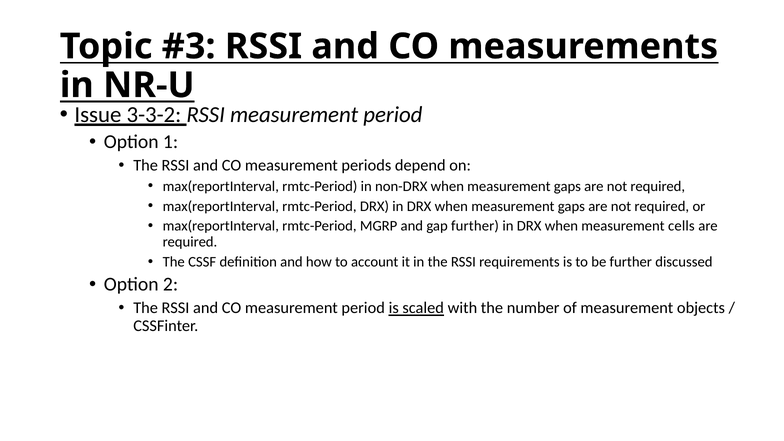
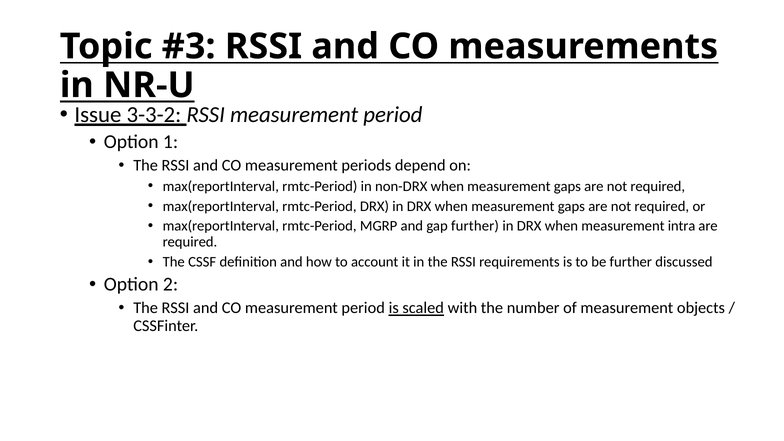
cells: cells -> intra (682, 226)
